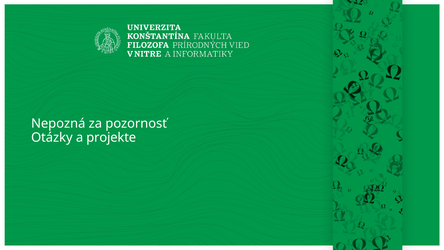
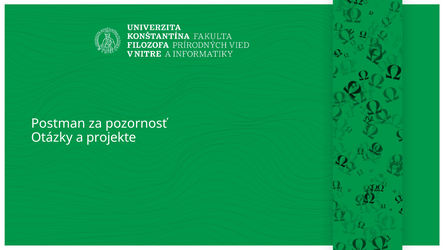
Nepozná: Nepozná -> Postman (58, 123)
